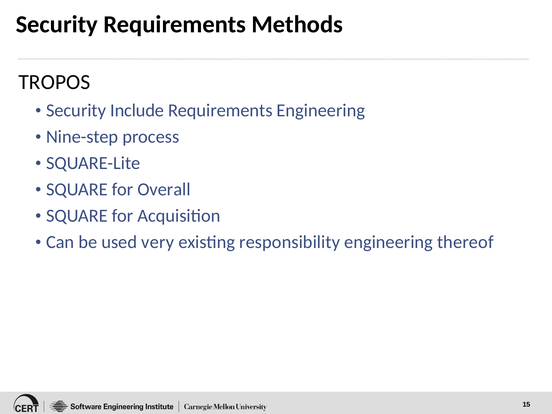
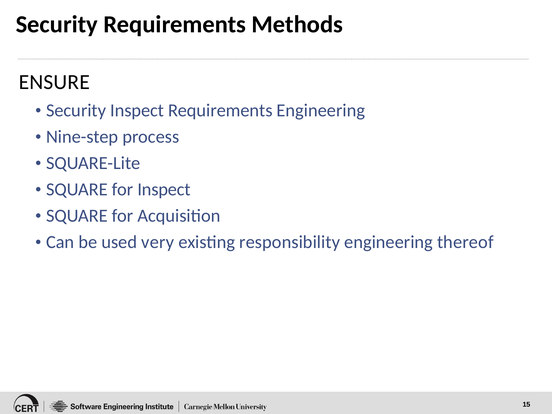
TROPOS: TROPOS -> ENSURE (54, 82)
Security Include: Include -> Inspect (137, 110)
for Overall: Overall -> Inspect (164, 189)
